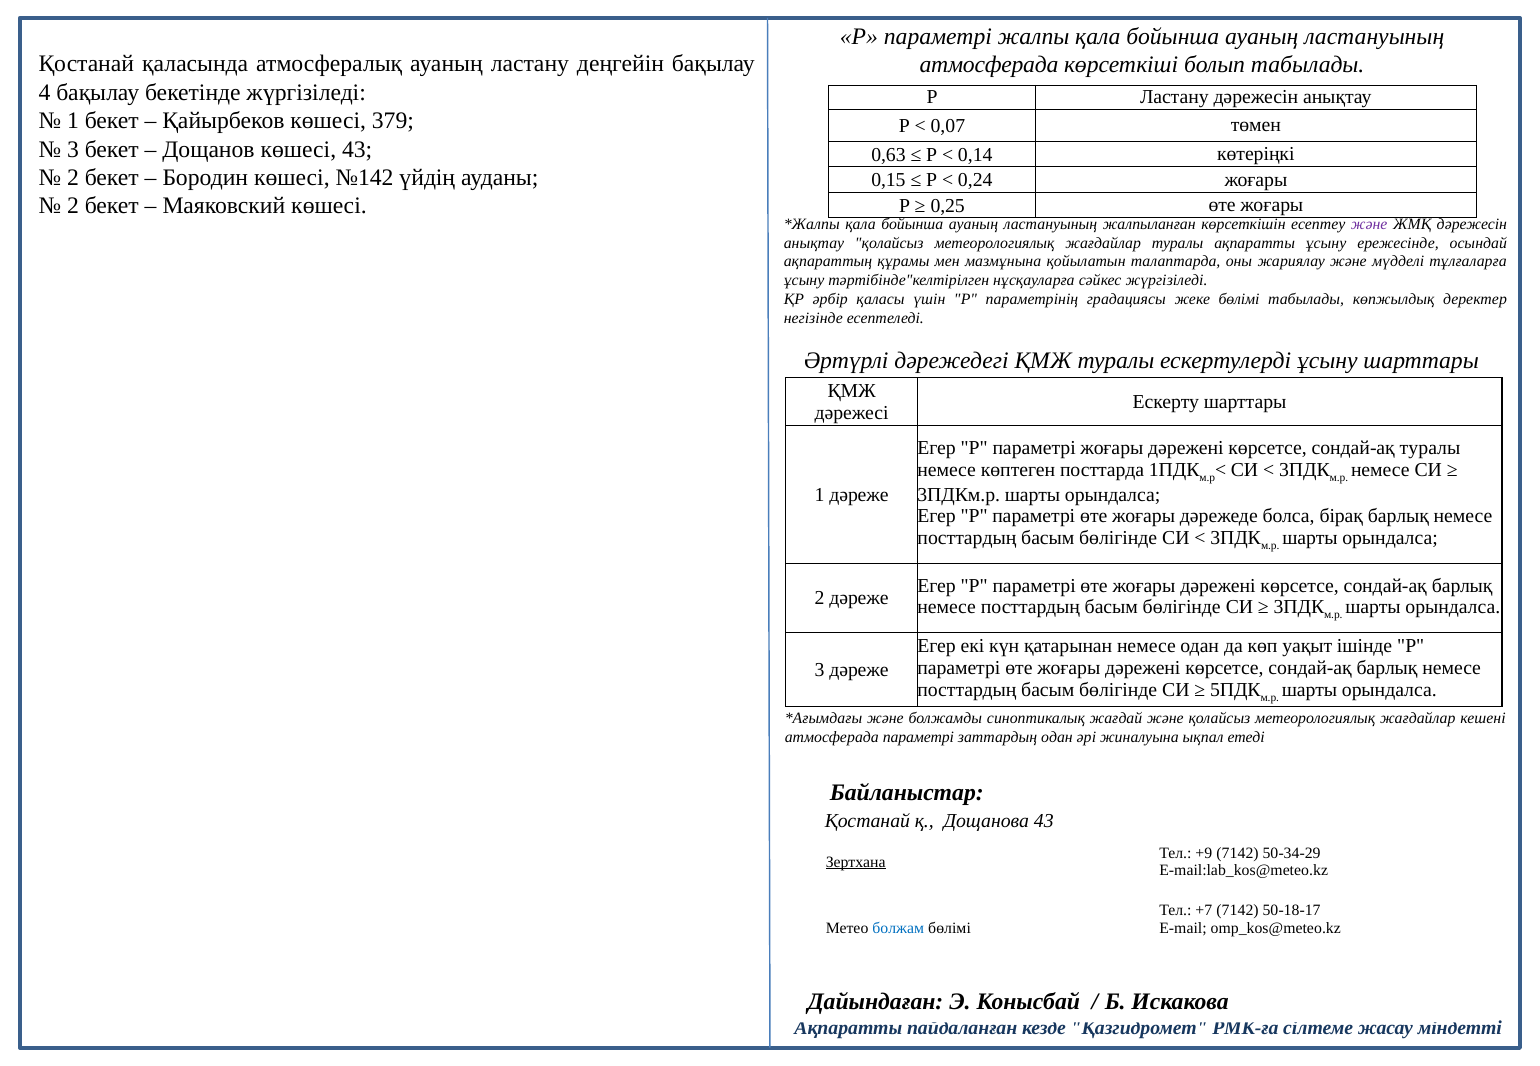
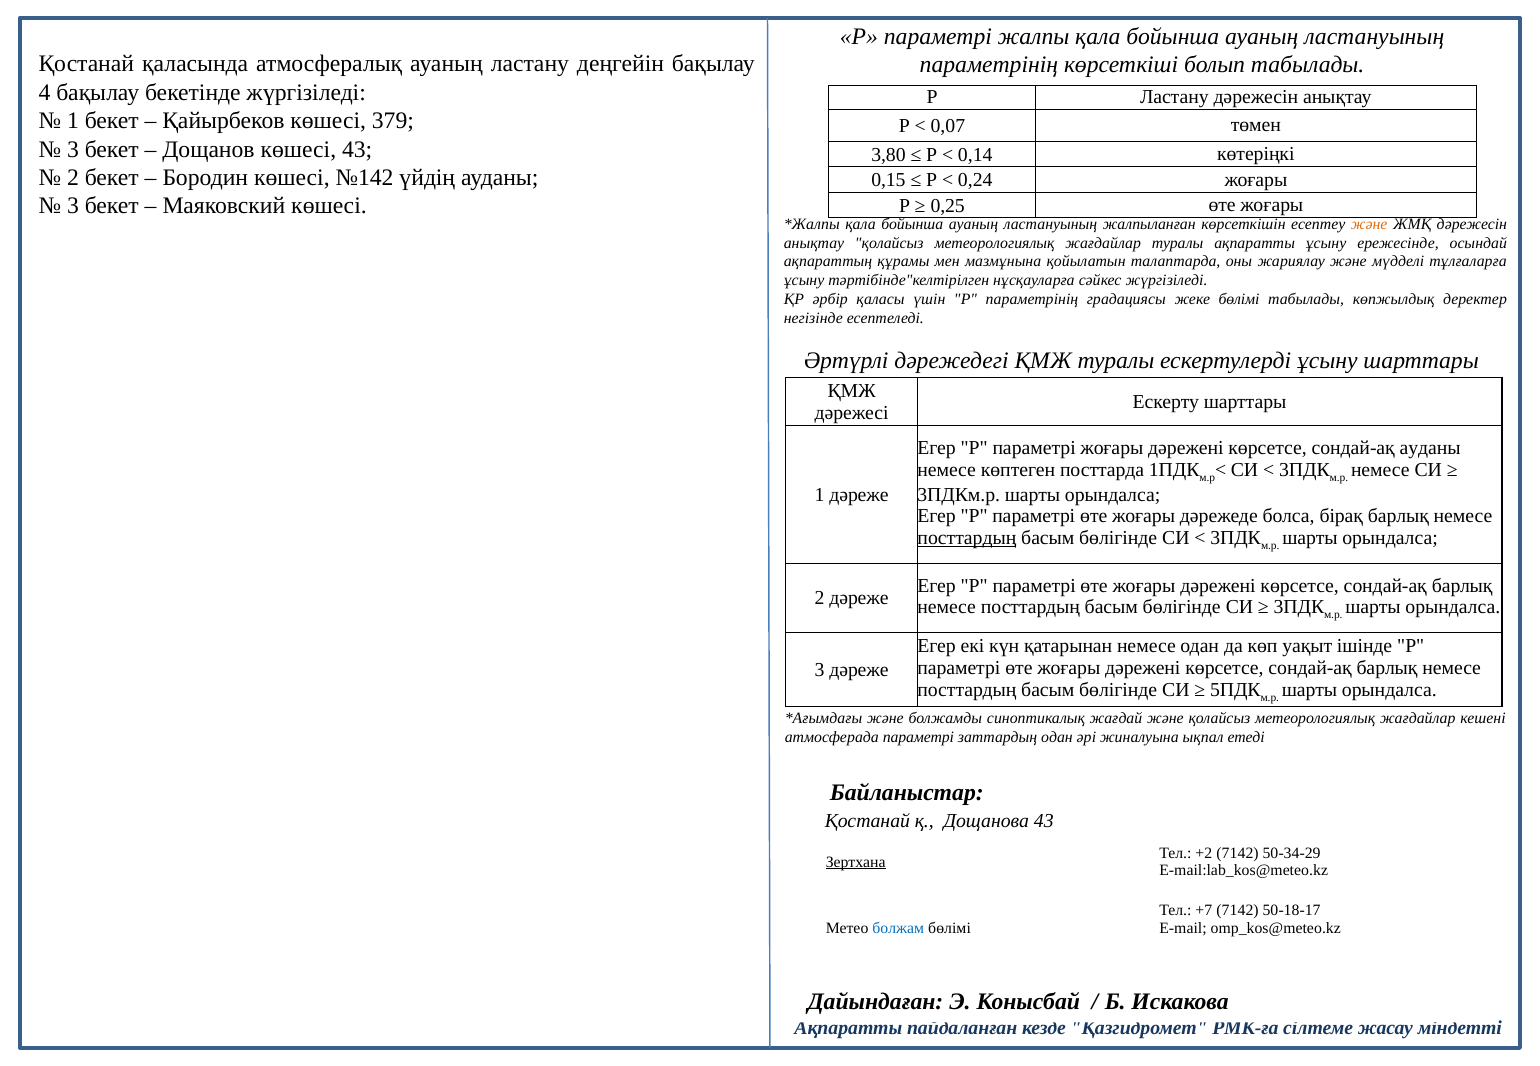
атмосферада: атмосферада -> параметрінің (989, 65)
0,63: 0,63 -> 3,80 (889, 155)
2: 2 -> 3 (73, 206)
және colour: purple -> orange (1369, 224)
сондай-ақ туралы: туралы -> ауданы (1430, 448)
посттардың underline: none -> present (967, 538)
+9: +9 -> +2 (1204, 853)
